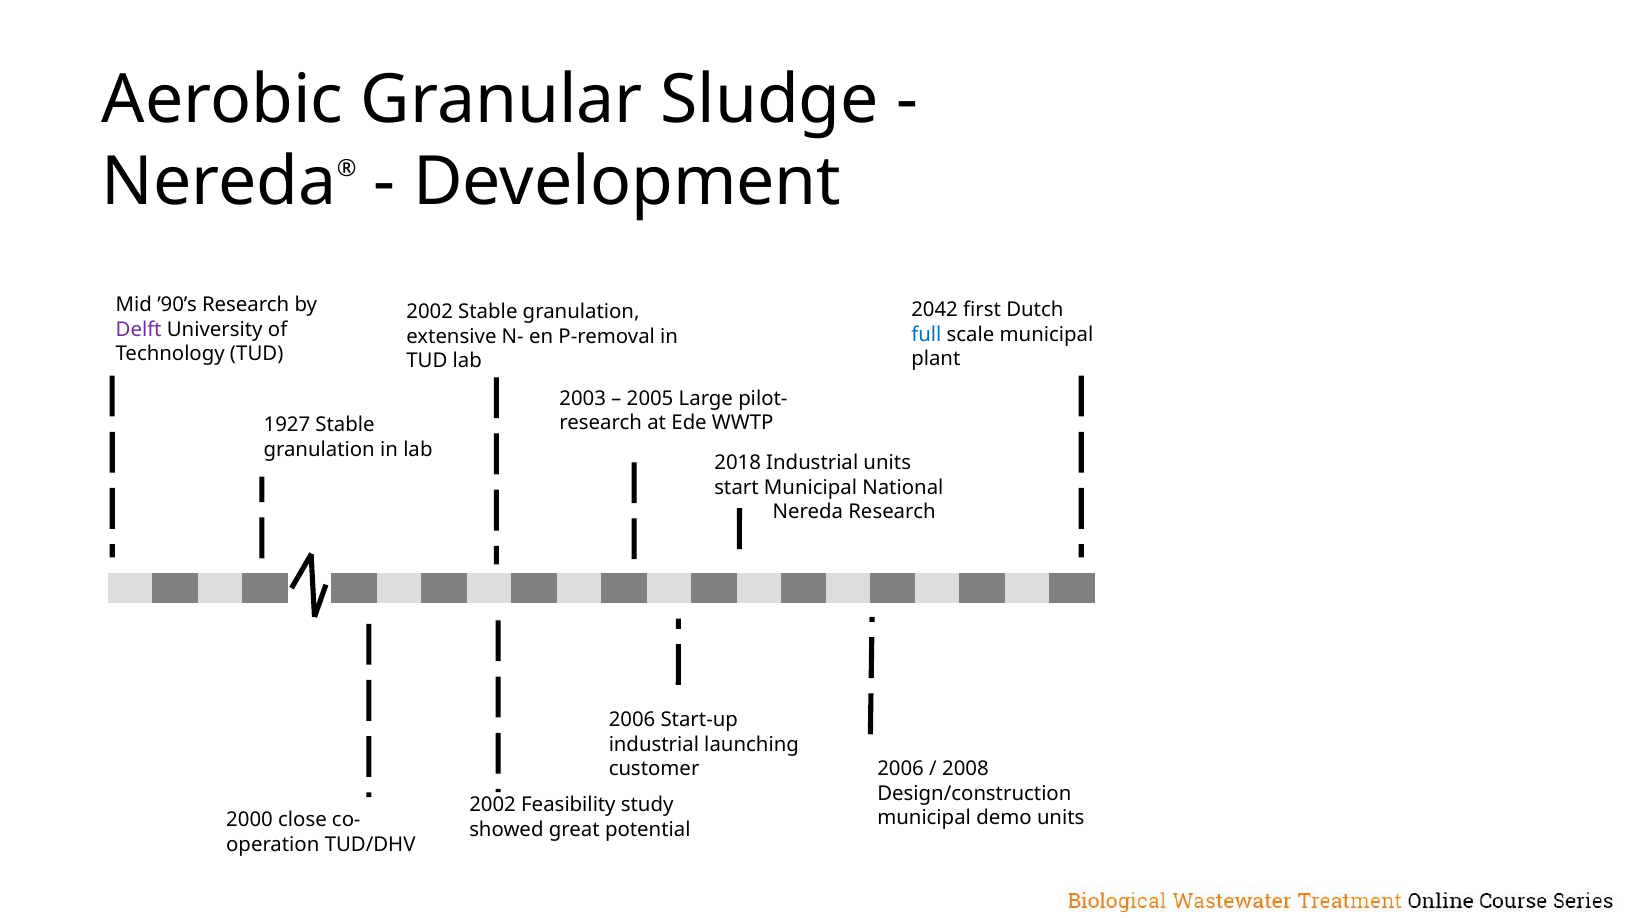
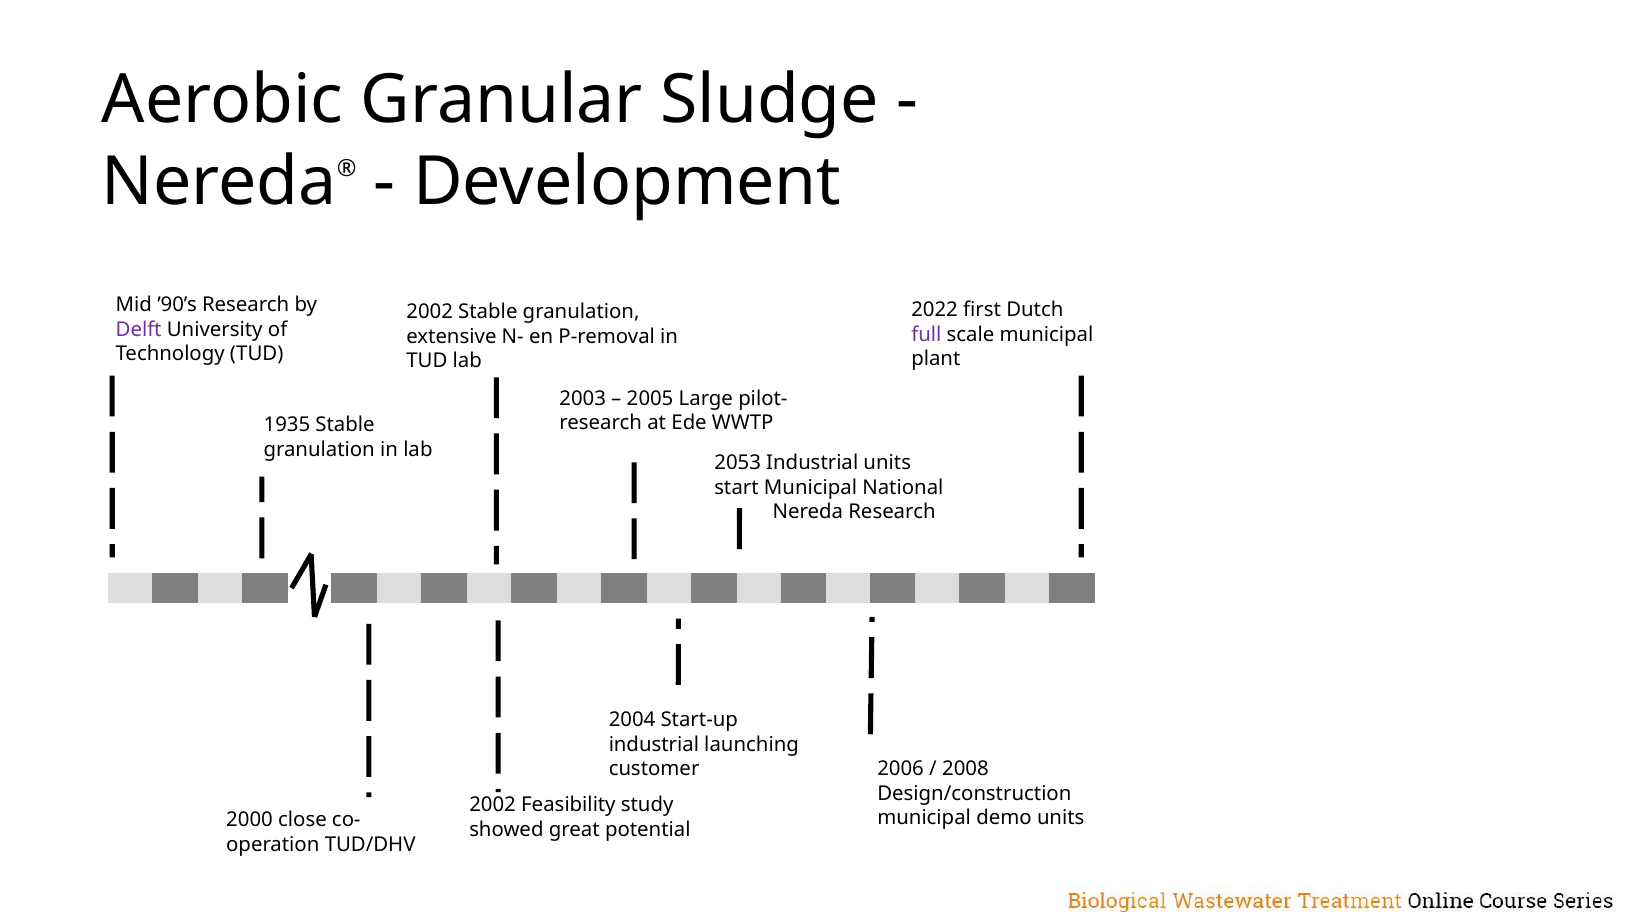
2042: 2042 -> 2022 (935, 310)
full colour: blue -> purple (926, 335)
1927: 1927 -> 1935 (287, 425)
2018: 2018 -> 2053 (738, 463)
2006: 2006 -> 2004 (632, 720)
